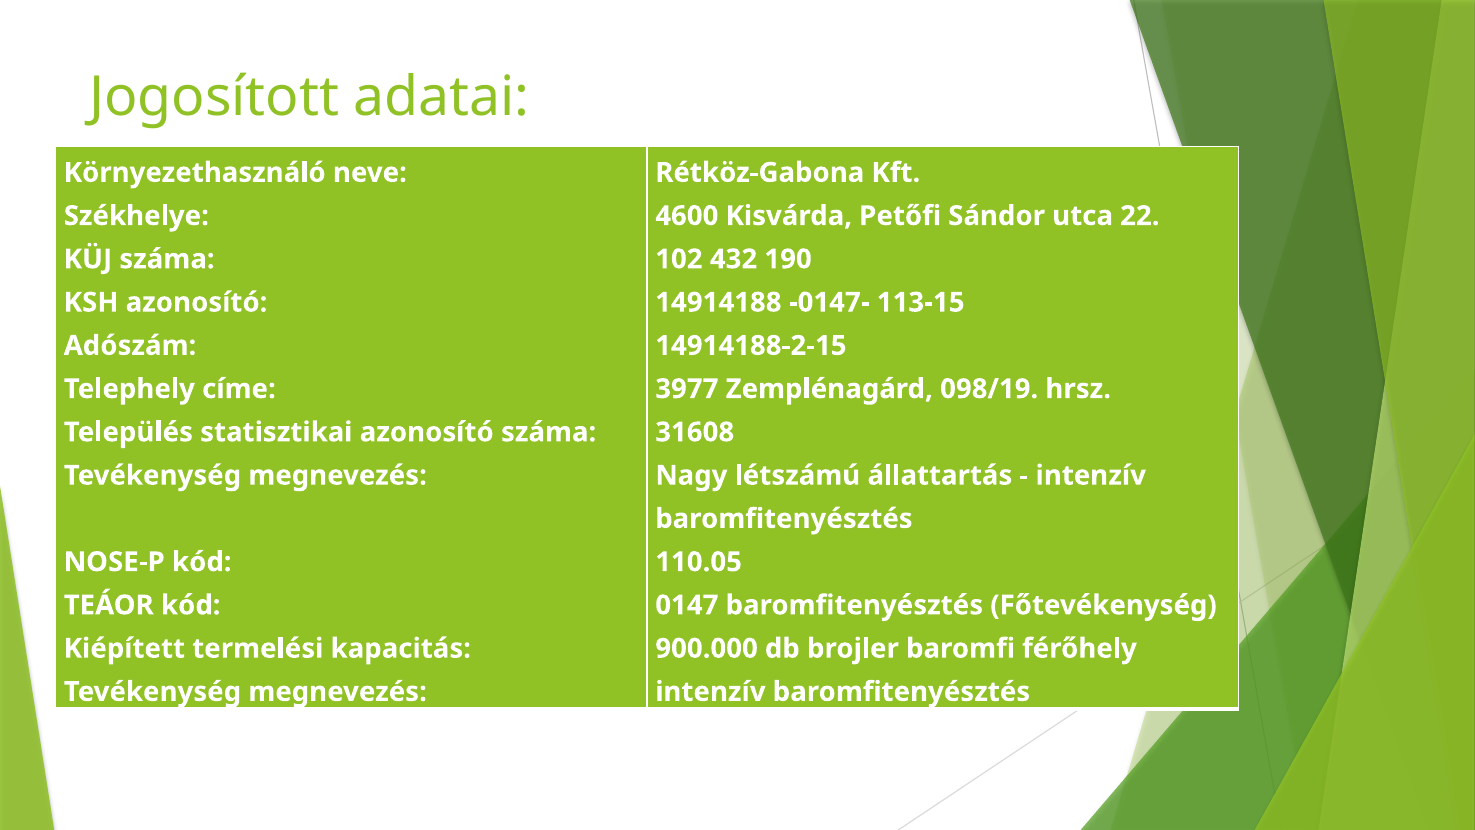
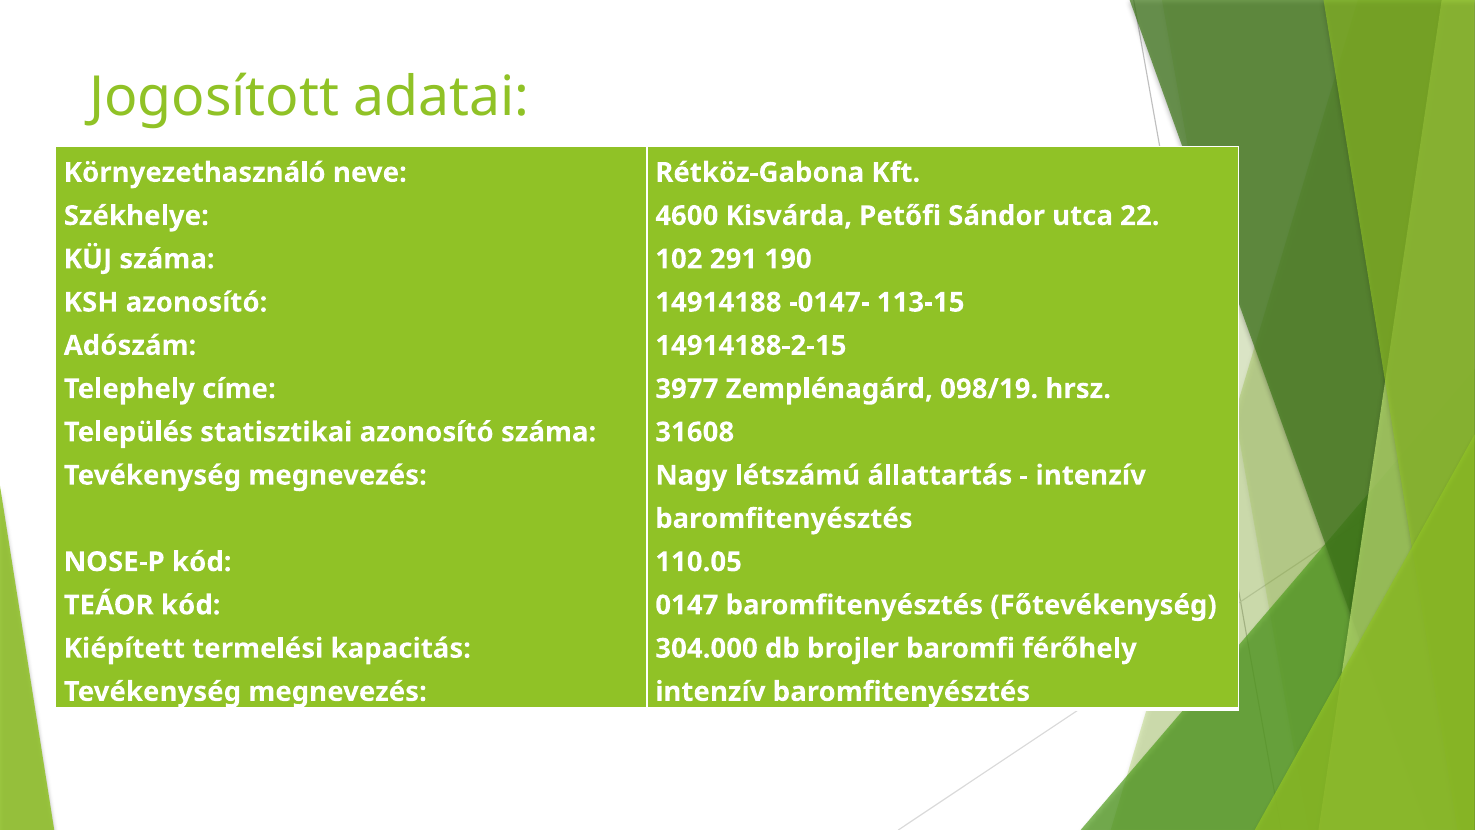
432: 432 -> 291 (734, 259)
900.000: 900.000 -> 304.000 (707, 648)
